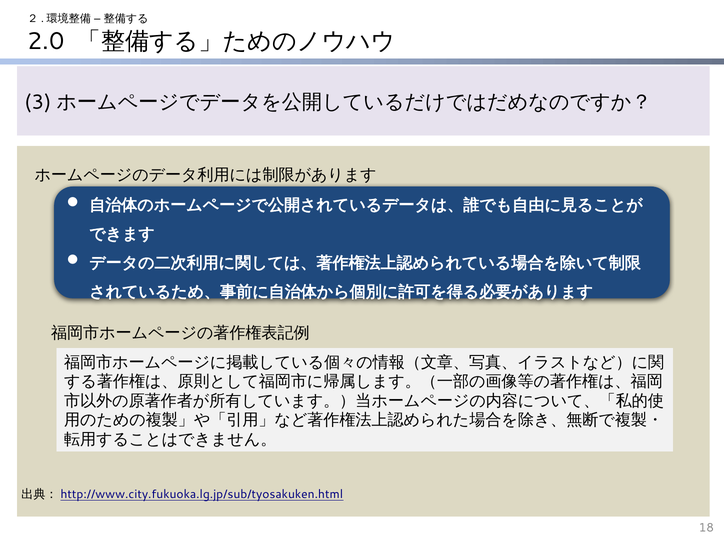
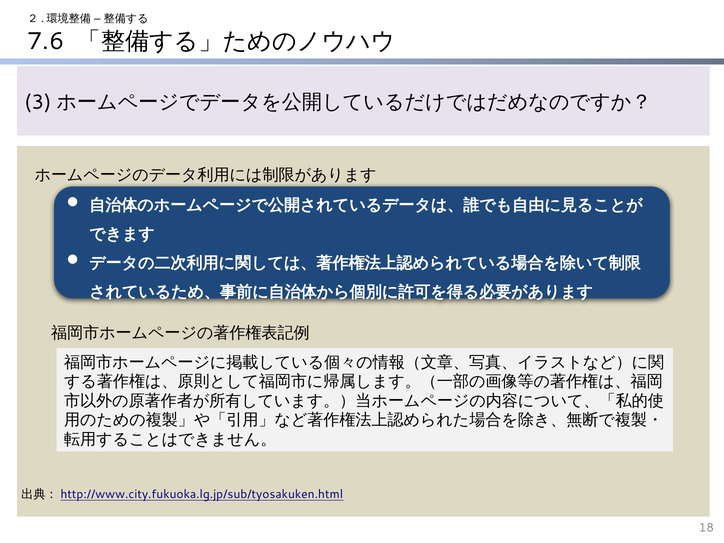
2.0: 2.0 -> 7.6 (46, 42)
